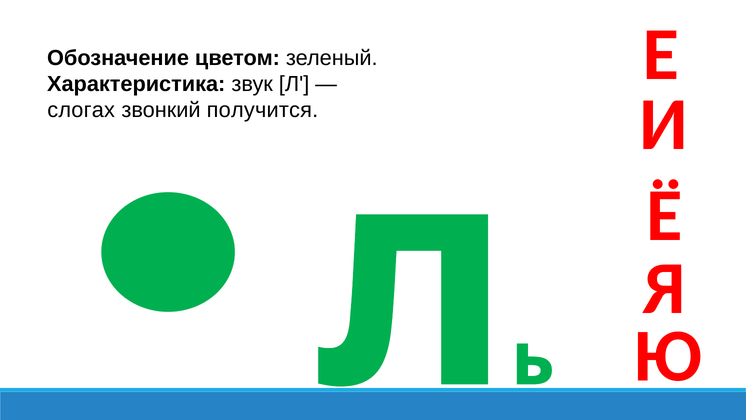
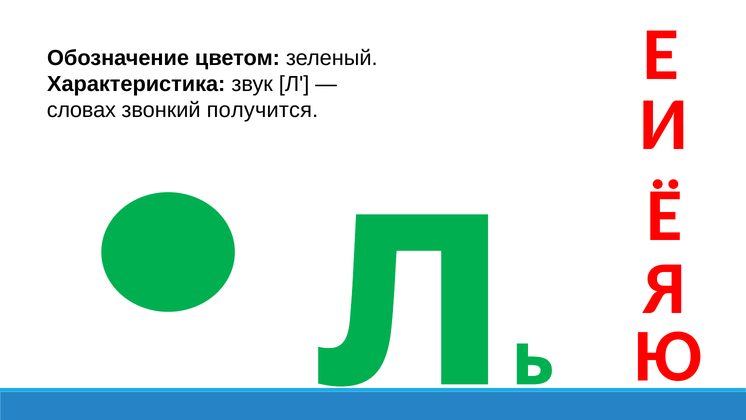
слогах: слогах -> словах (81, 110)
